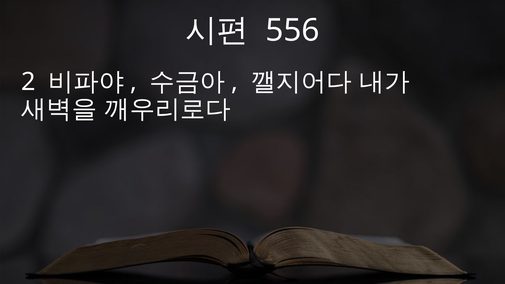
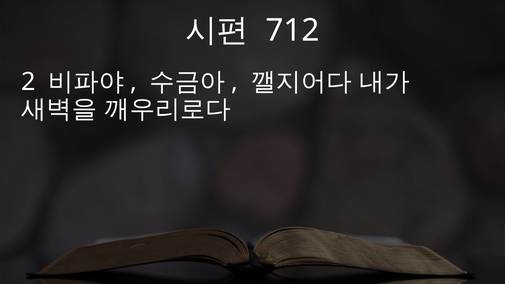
556: 556 -> 712 (293, 30)
